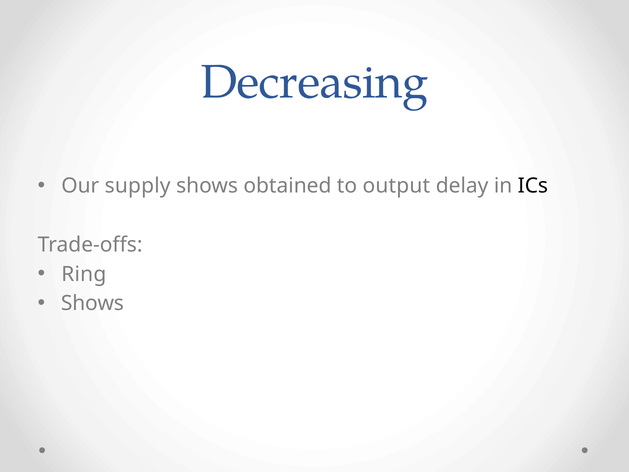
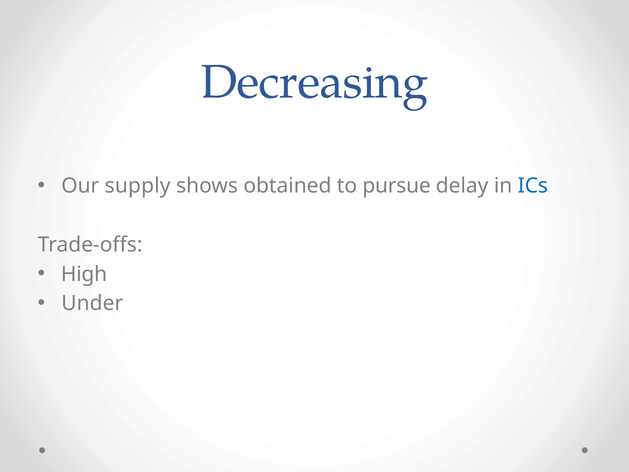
output: output -> pursue (397, 186)
ICs colour: black -> blue (533, 186)
Ring: Ring -> High (84, 274)
Shows: Shows -> Under (92, 303)
